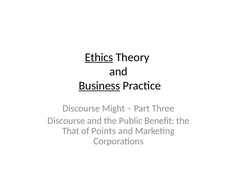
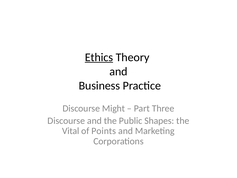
Business underline: present -> none (99, 86)
Benefit: Benefit -> Shapes (159, 121)
That: That -> Vital (71, 131)
